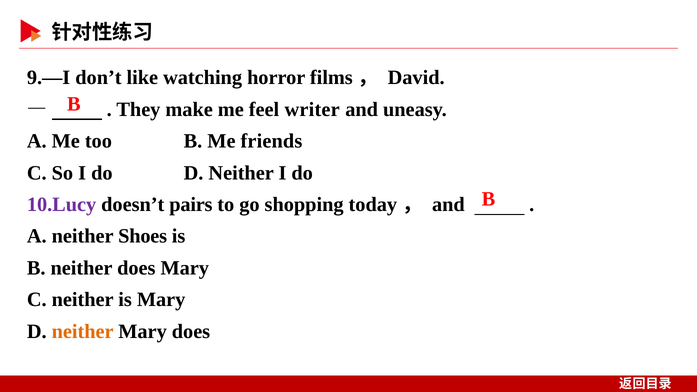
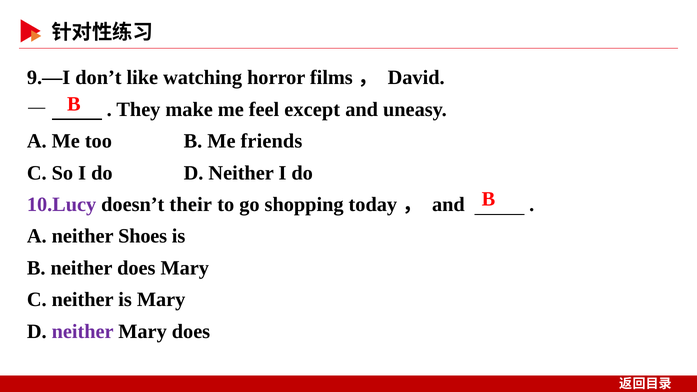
writer: writer -> except (312, 109)
pairs: pairs -> their (191, 205)
neither colour: orange -> purple (83, 331)
